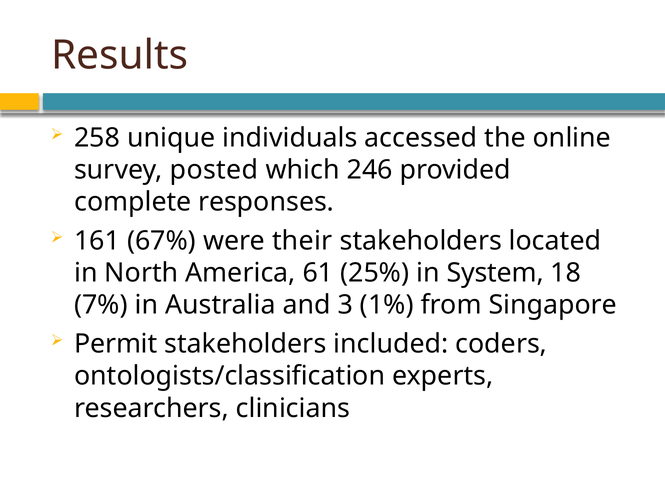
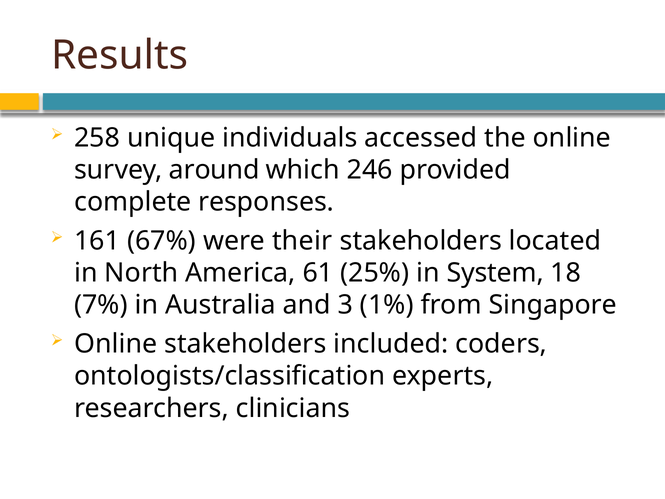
posted: posted -> around (214, 170)
Permit: Permit -> Online (116, 344)
